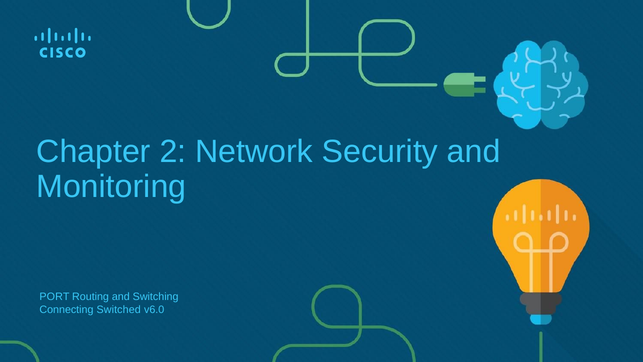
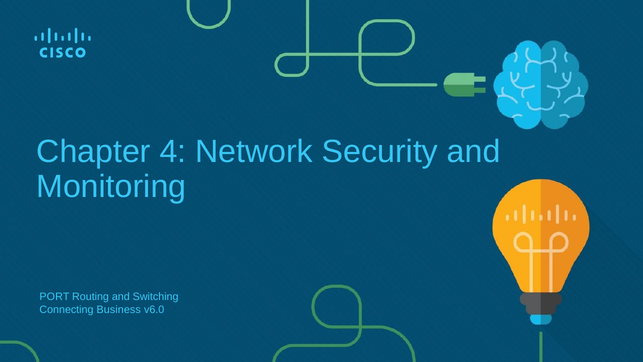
2: 2 -> 4 (173, 152)
Switched: Switched -> Business (119, 310)
